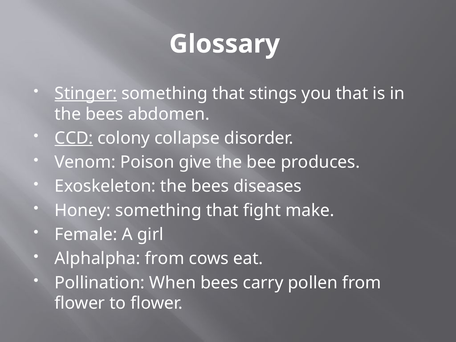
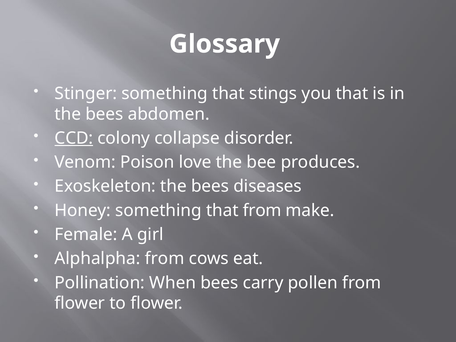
Stinger underline: present -> none (86, 94)
give: give -> love (195, 162)
that fight: fight -> from (262, 210)
